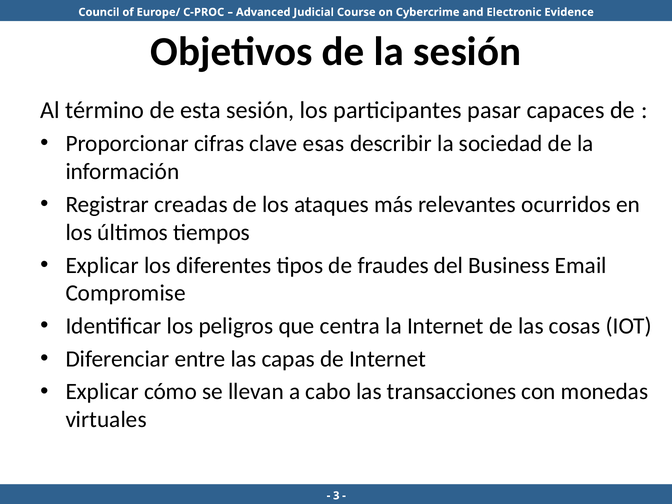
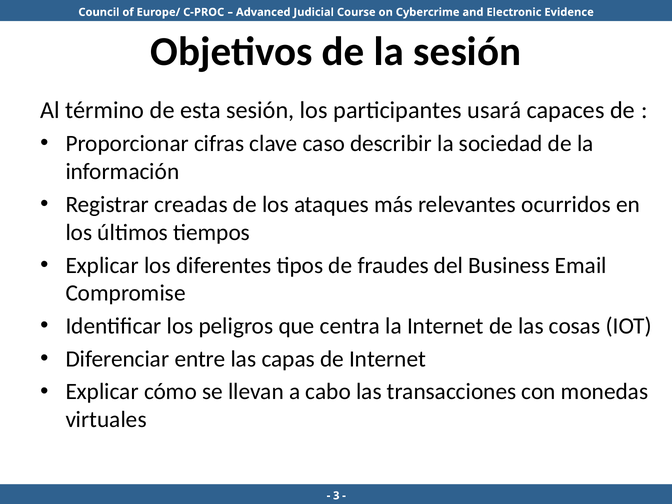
pasar: pasar -> usará (494, 110)
esas: esas -> caso (324, 144)
